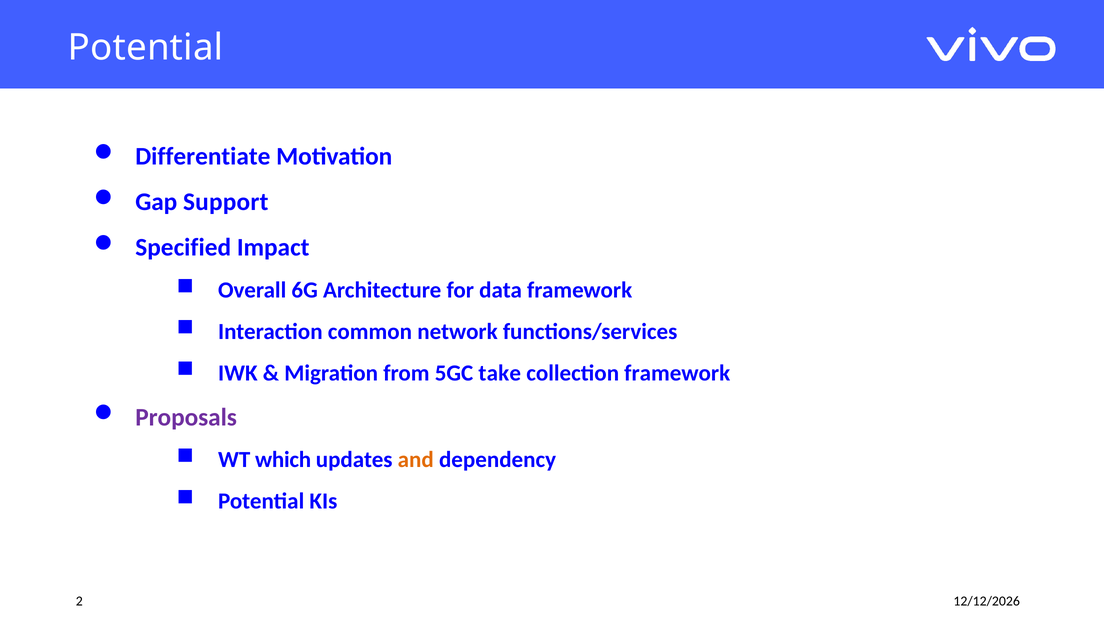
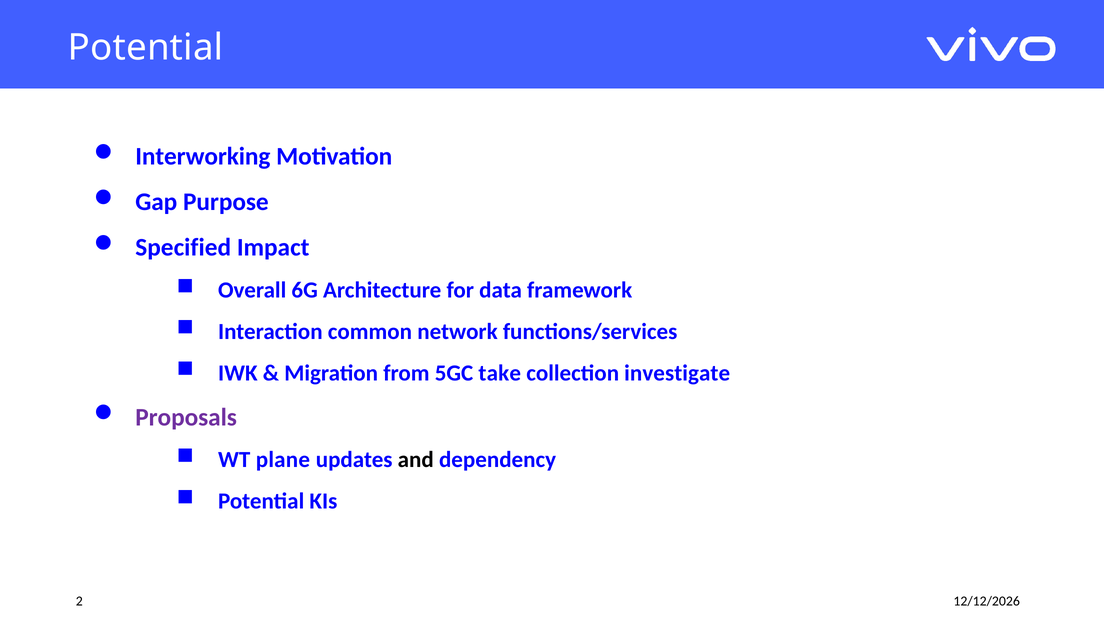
Differentiate: Differentiate -> Interworking (203, 157)
Support: Support -> Purpose (226, 202)
collection framework: framework -> investigate (677, 373)
which: which -> plane (283, 460)
and colour: orange -> black (416, 460)
